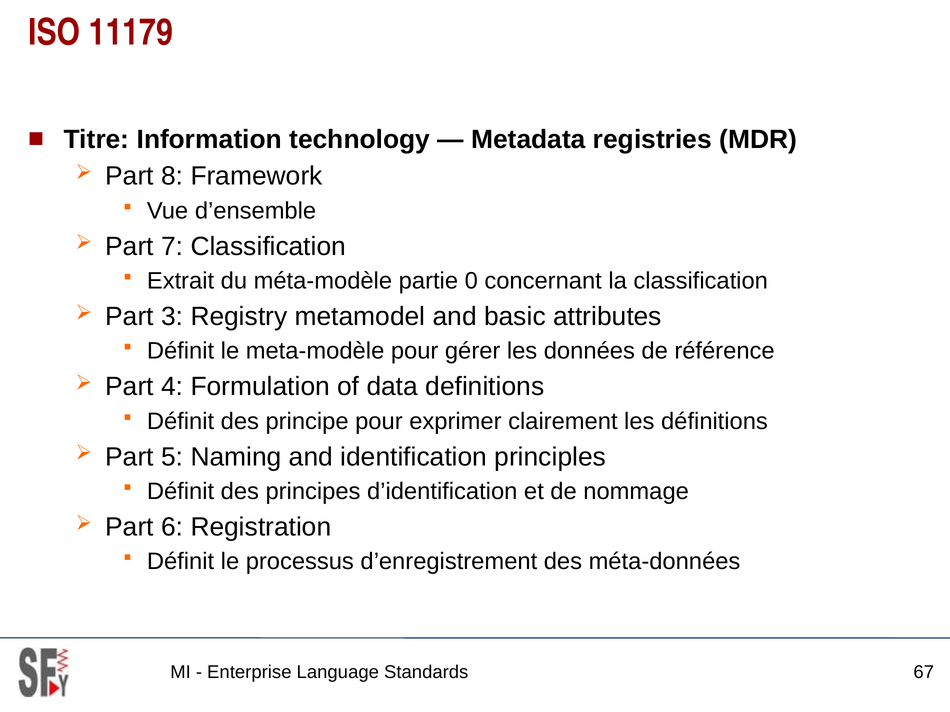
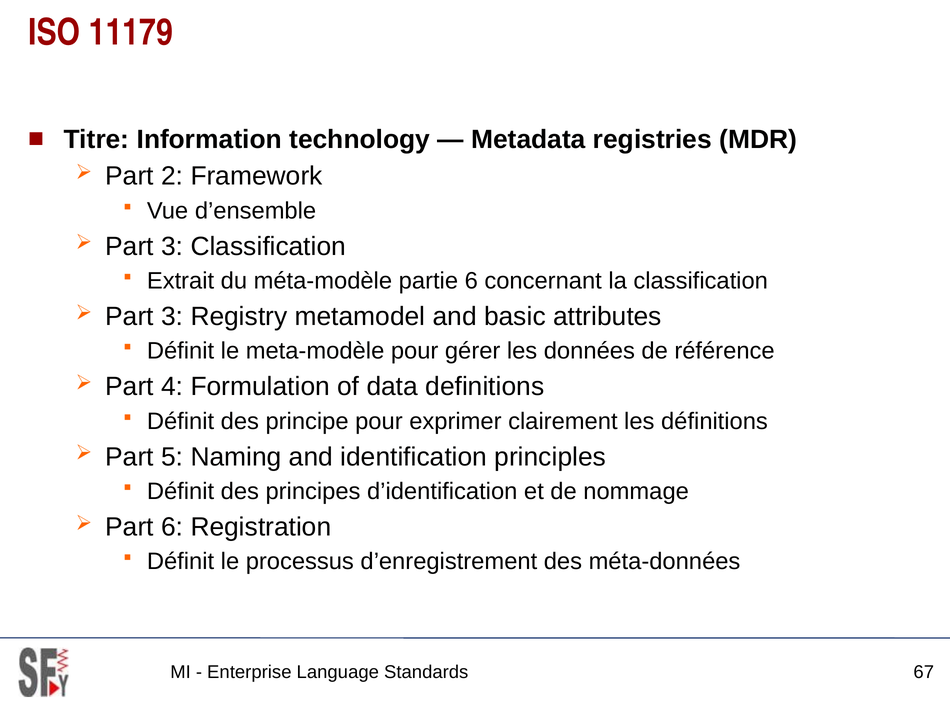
8: 8 -> 2 (172, 176)
7: 7 -> 3 (172, 247)
partie 0: 0 -> 6 (471, 281)
